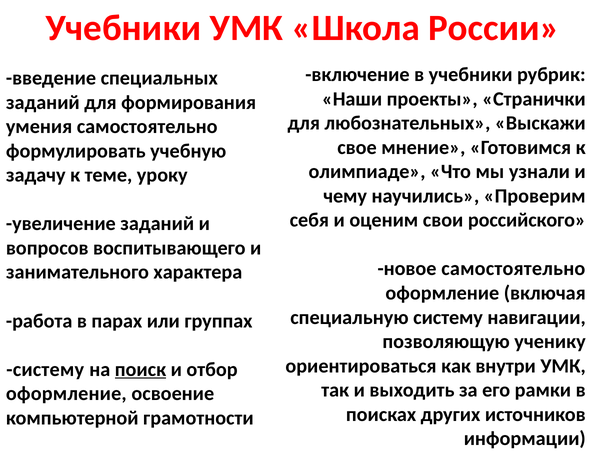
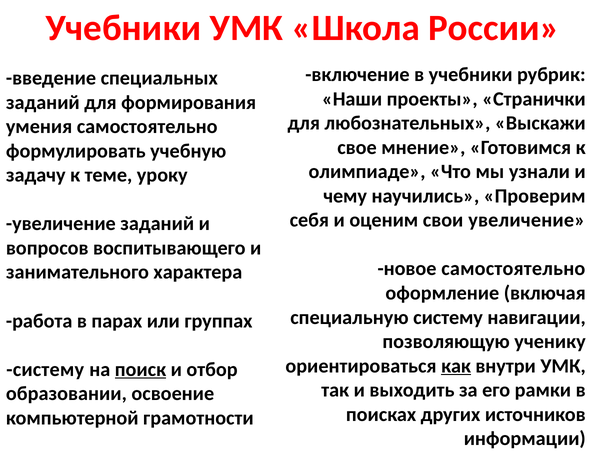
свои российского: российского -> увеличение (527, 220)
как underline: none -> present (456, 365)
оформление: оформление -> образовании (66, 393)
